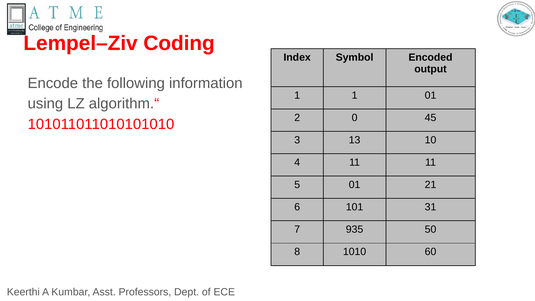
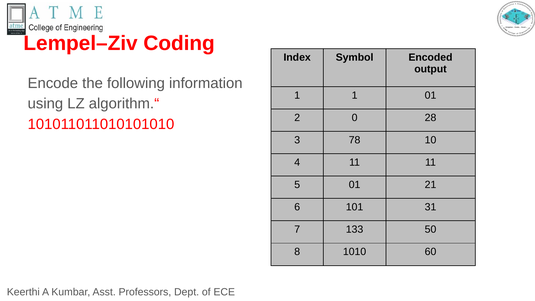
45: 45 -> 28 (431, 118)
13: 13 -> 78 (355, 140)
935: 935 -> 133 (355, 229)
